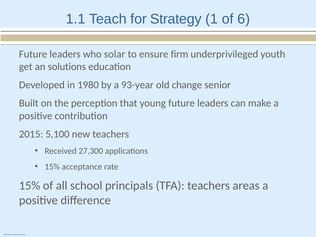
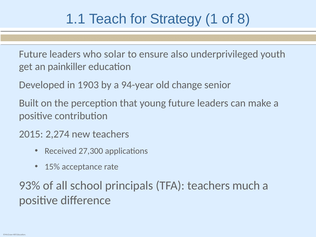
6: 6 -> 8 (244, 19)
firm: firm -> also (179, 54)
solutions: solutions -> painkiller (67, 67)
1980: 1980 -> 1903 (88, 85)
93-year: 93-year -> 94-year (137, 85)
5,100: 5,100 -> 2,274 (57, 134)
15%: 15% -> 93% (30, 186)
areas: areas -> much (246, 186)
